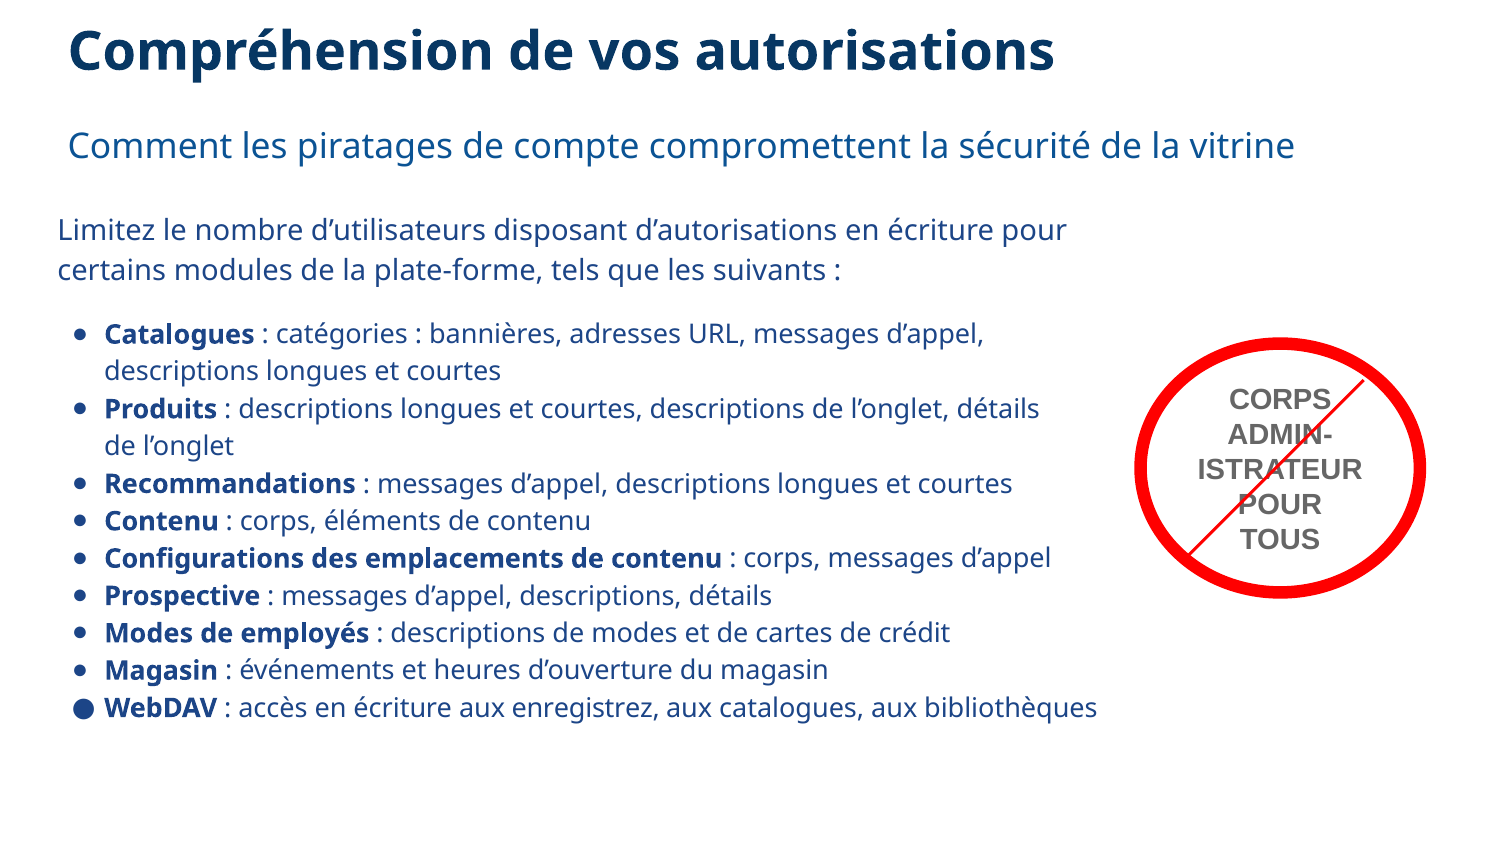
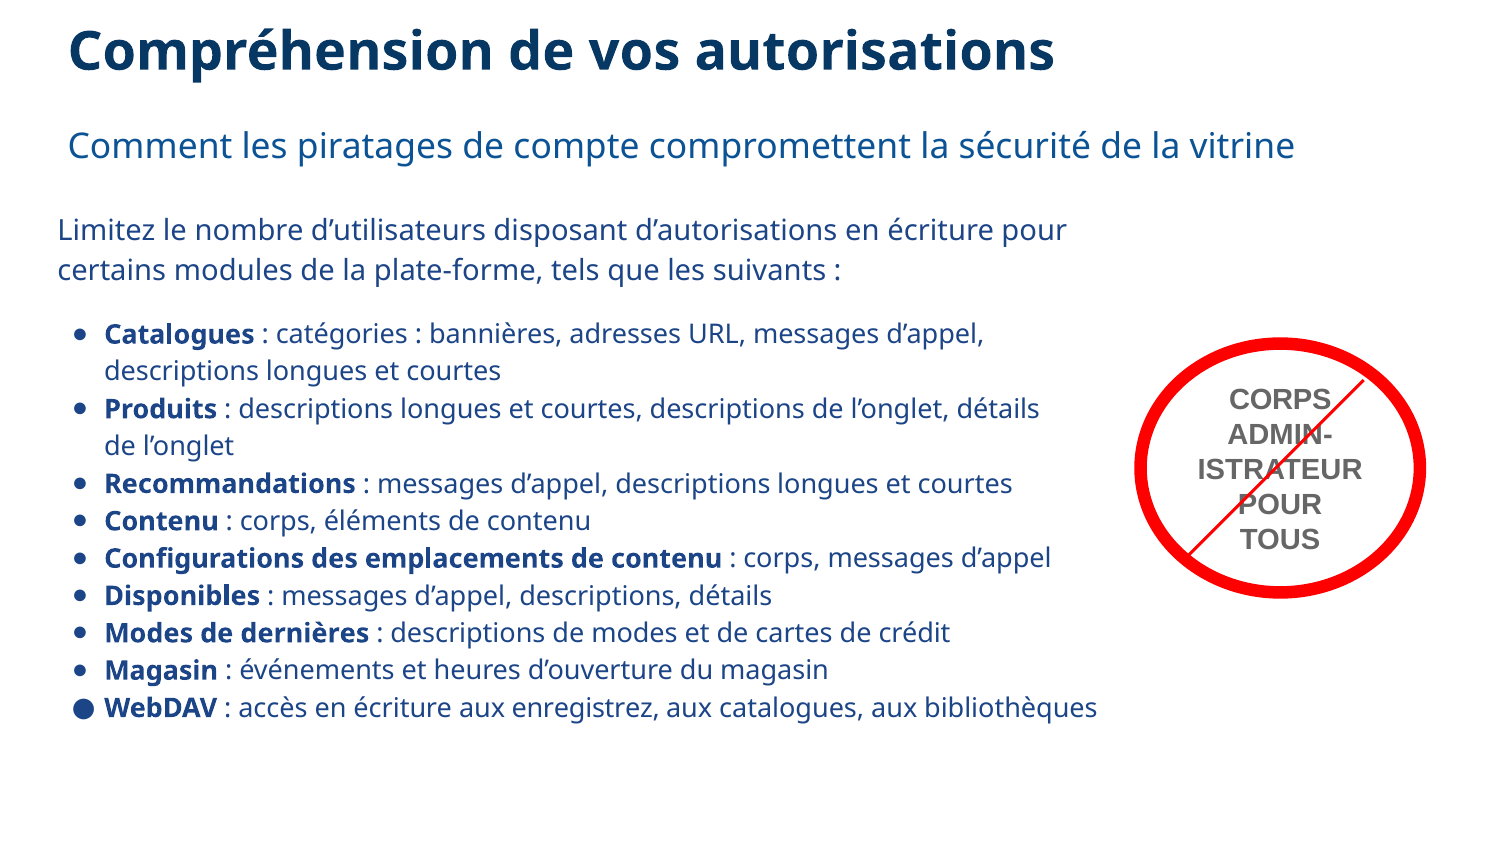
Prospective: Prospective -> Disponibles (182, 596)
employés: employés -> dernières (305, 634)
